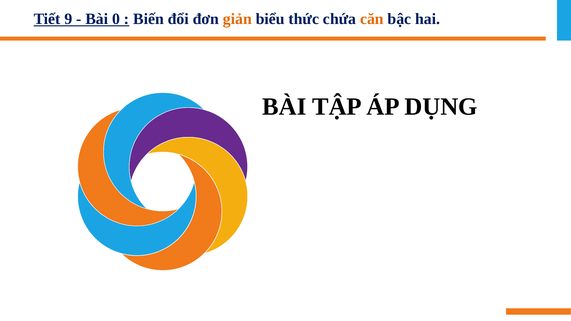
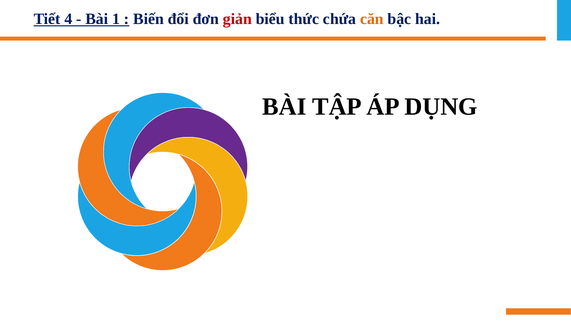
9: 9 -> 4 (68, 19)
0: 0 -> 1 (116, 19)
giản colour: orange -> red (237, 19)
